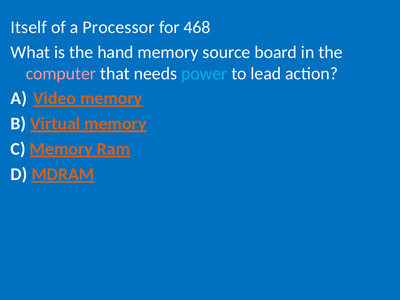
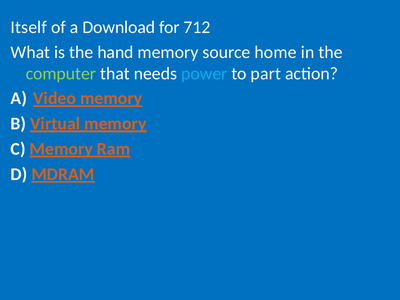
Processor: Processor -> Download (119, 27)
468: 468 -> 712 (197, 27)
board: board -> home (276, 52)
computer colour: pink -> light green (61, 73)
lead: lead -> part (266, 73)
